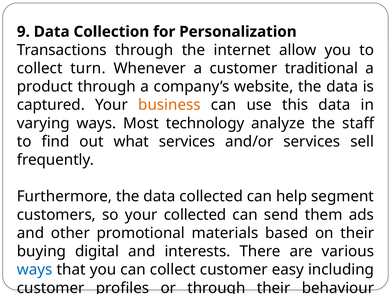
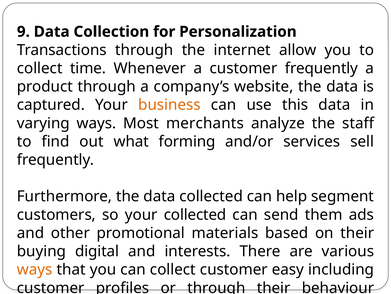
turn: turn -> time (88, 68)
customer traditional: traditional -> frequently (321, 68)
technology: technology -> merchants (205, 123)
what services: services -> forming (187, 141)
ways colour: blue -> orange (35, 269)
